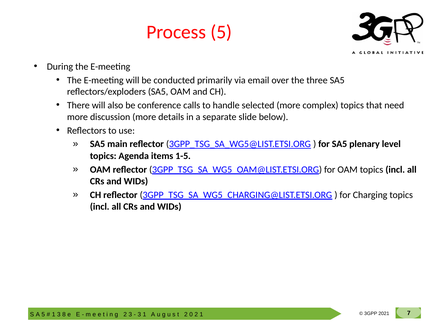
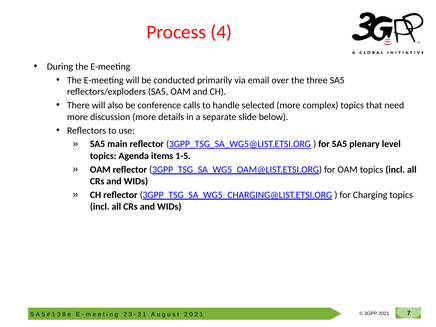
Process 5: 5 -> 4 (221, 32)
